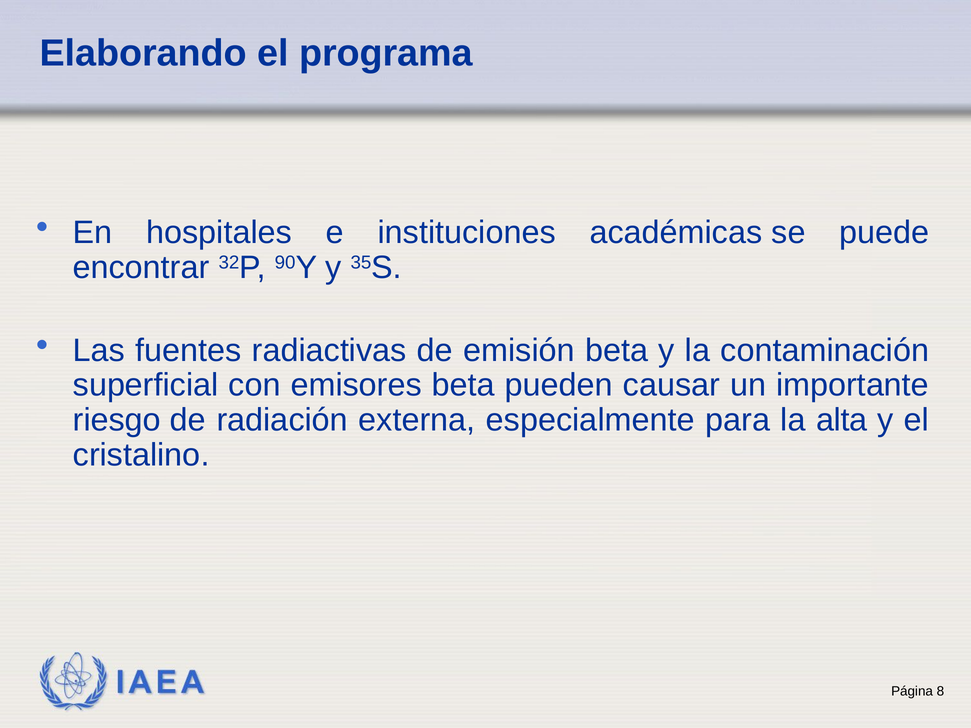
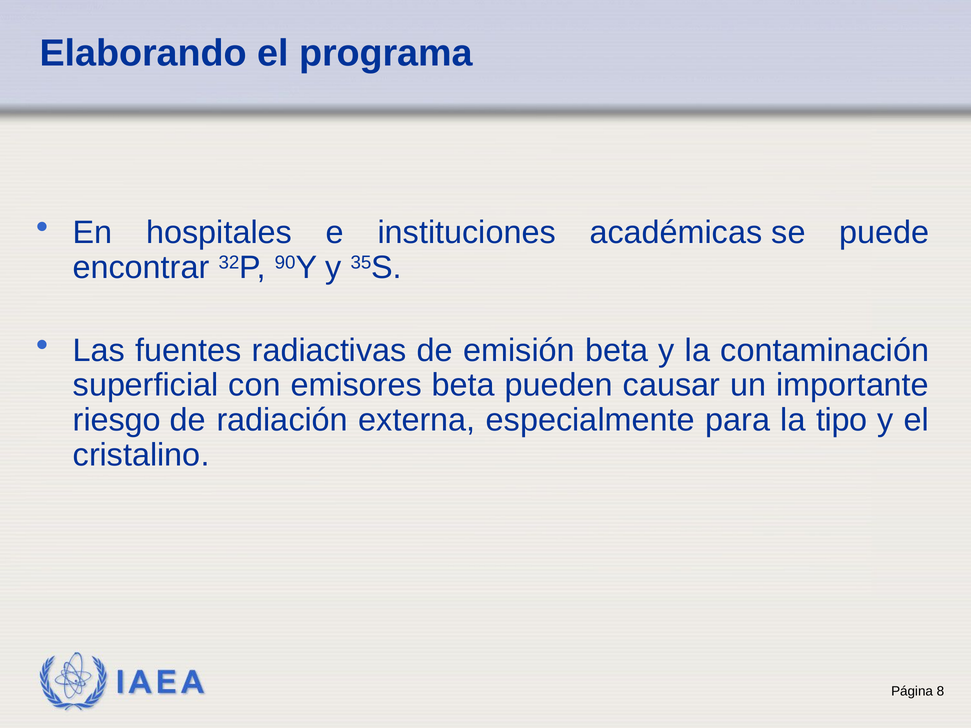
alta: alta -> tipo (842, 420)
